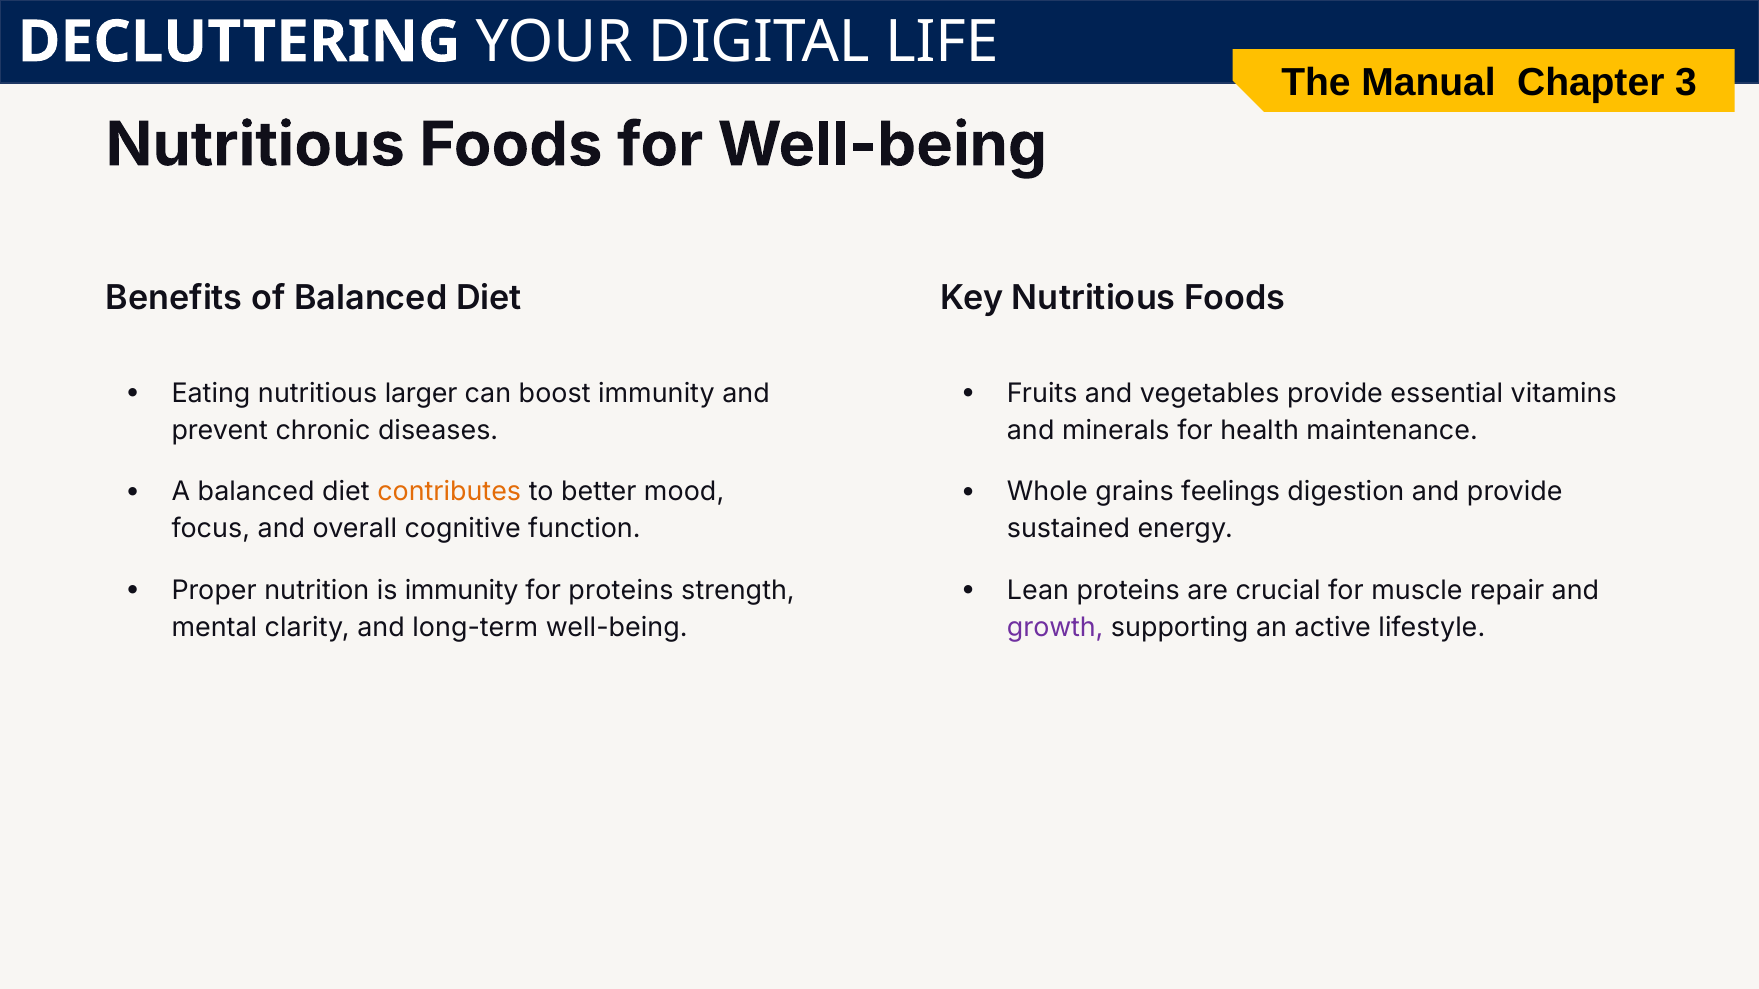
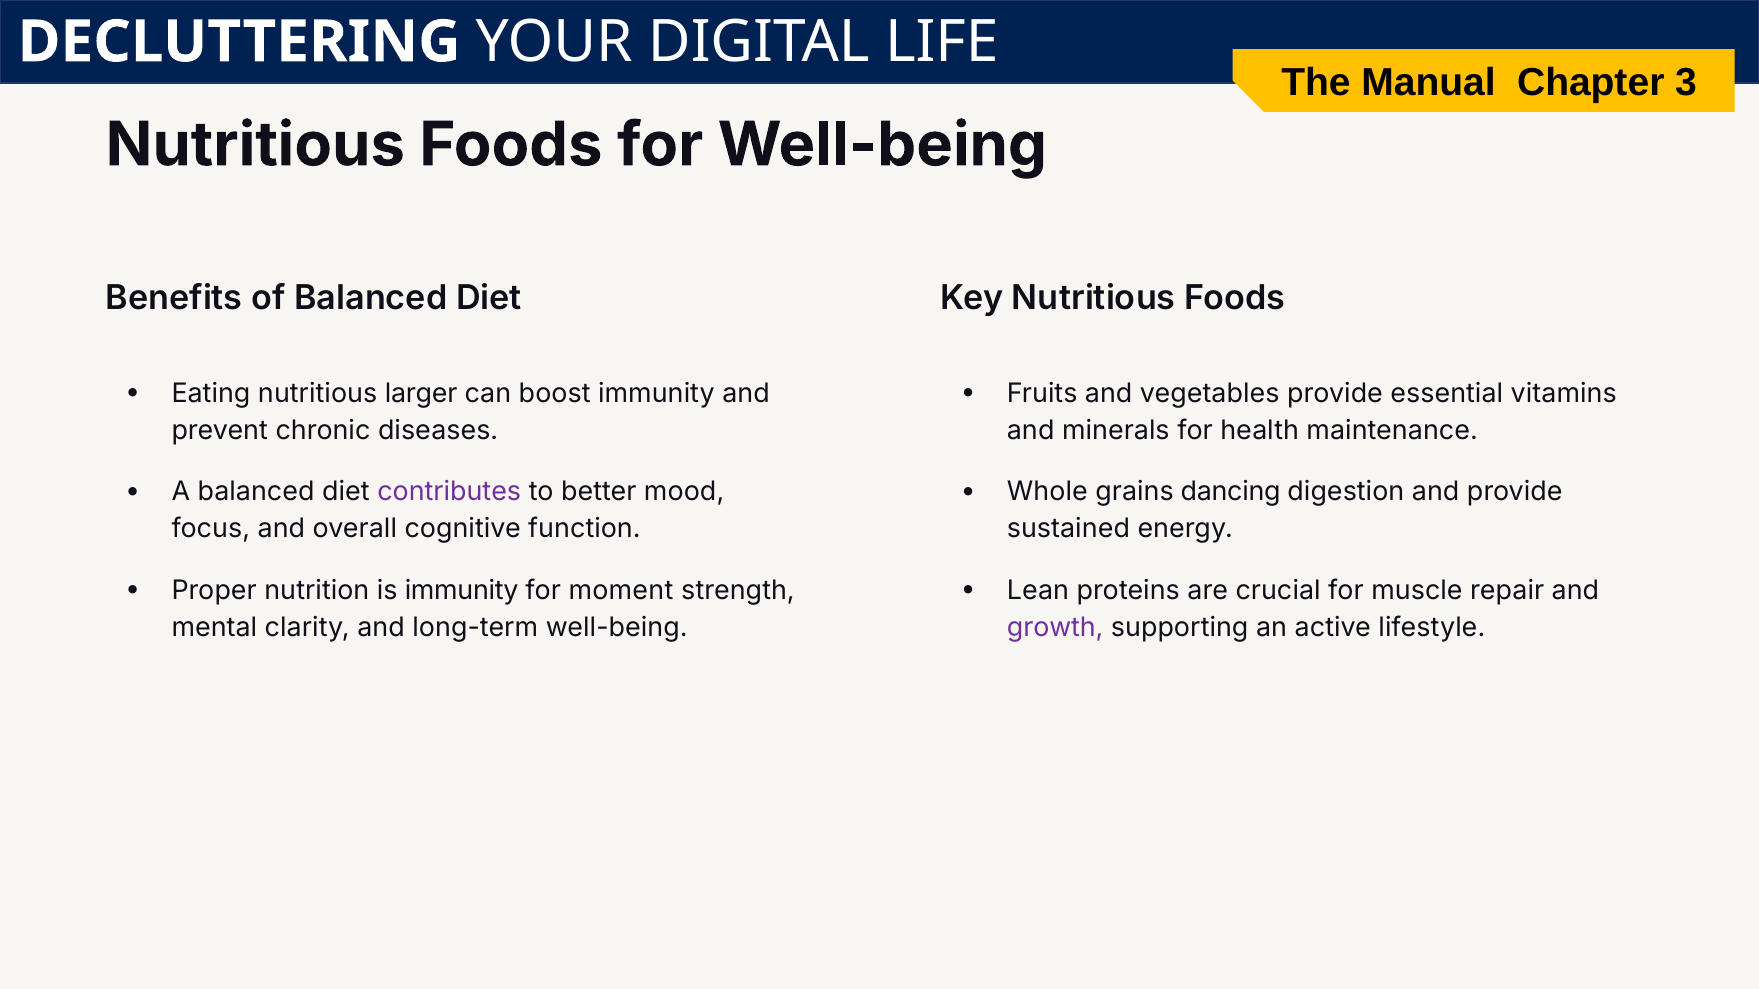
contributes colour: orange -> purple (449, 492)
feelings: feelings -> dancing (1231, 492)
for proteins: proteins -> moment (621, 590)
